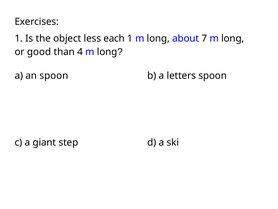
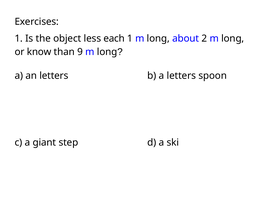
7: 7 -> 2 (204, 38)
good: good -> know (39, 52)
4: 4 -> 9 (80, 52)
an spoon: spoon -> letters (54, 75)
